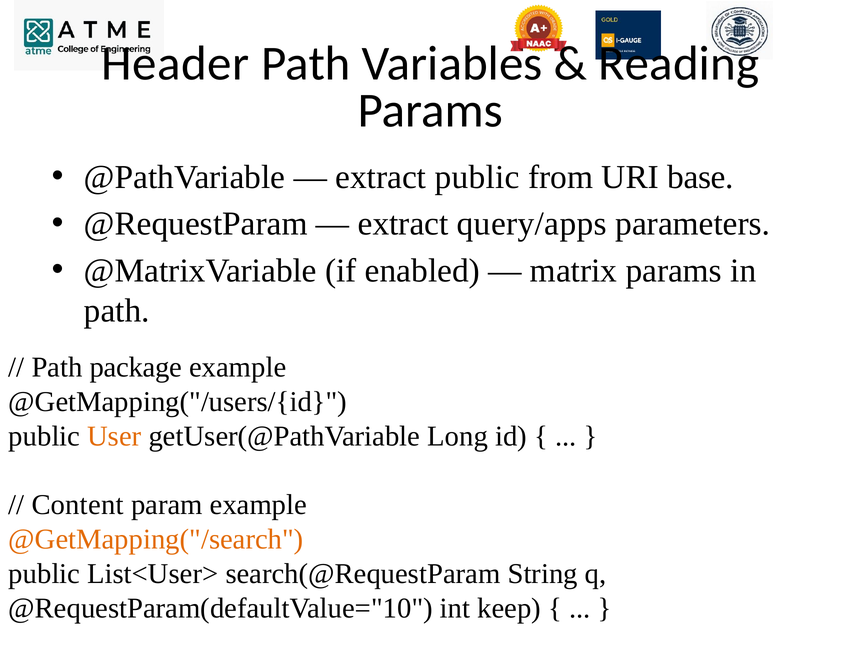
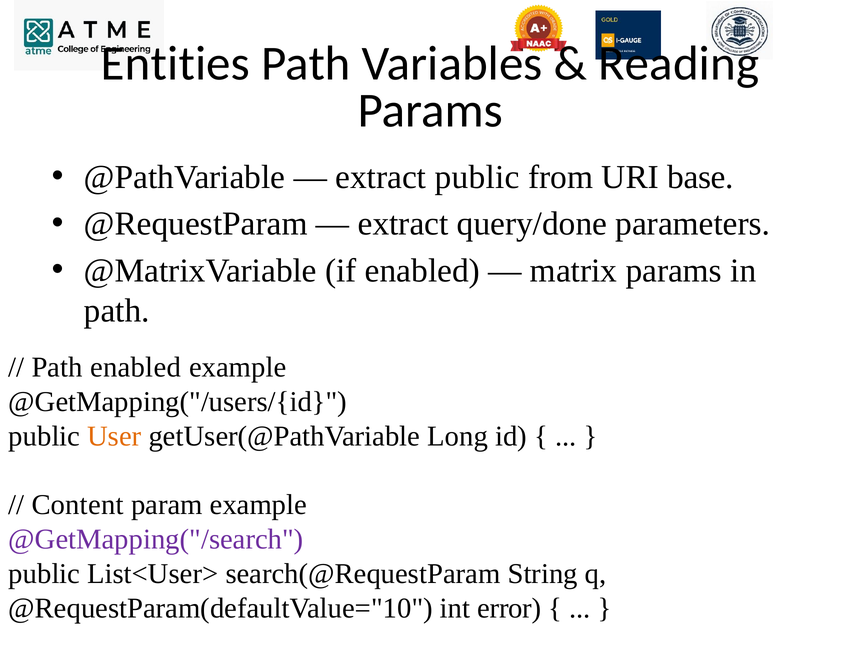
Header: Header -> Entities (175, 63)
query/apps: query/apps -> query/done (532, 224)
Path package: package -> enabled (136, 368)
@GetMapping("/search colour: orange -> purple (156, 540)
keep: keep -> error (509, 609)
